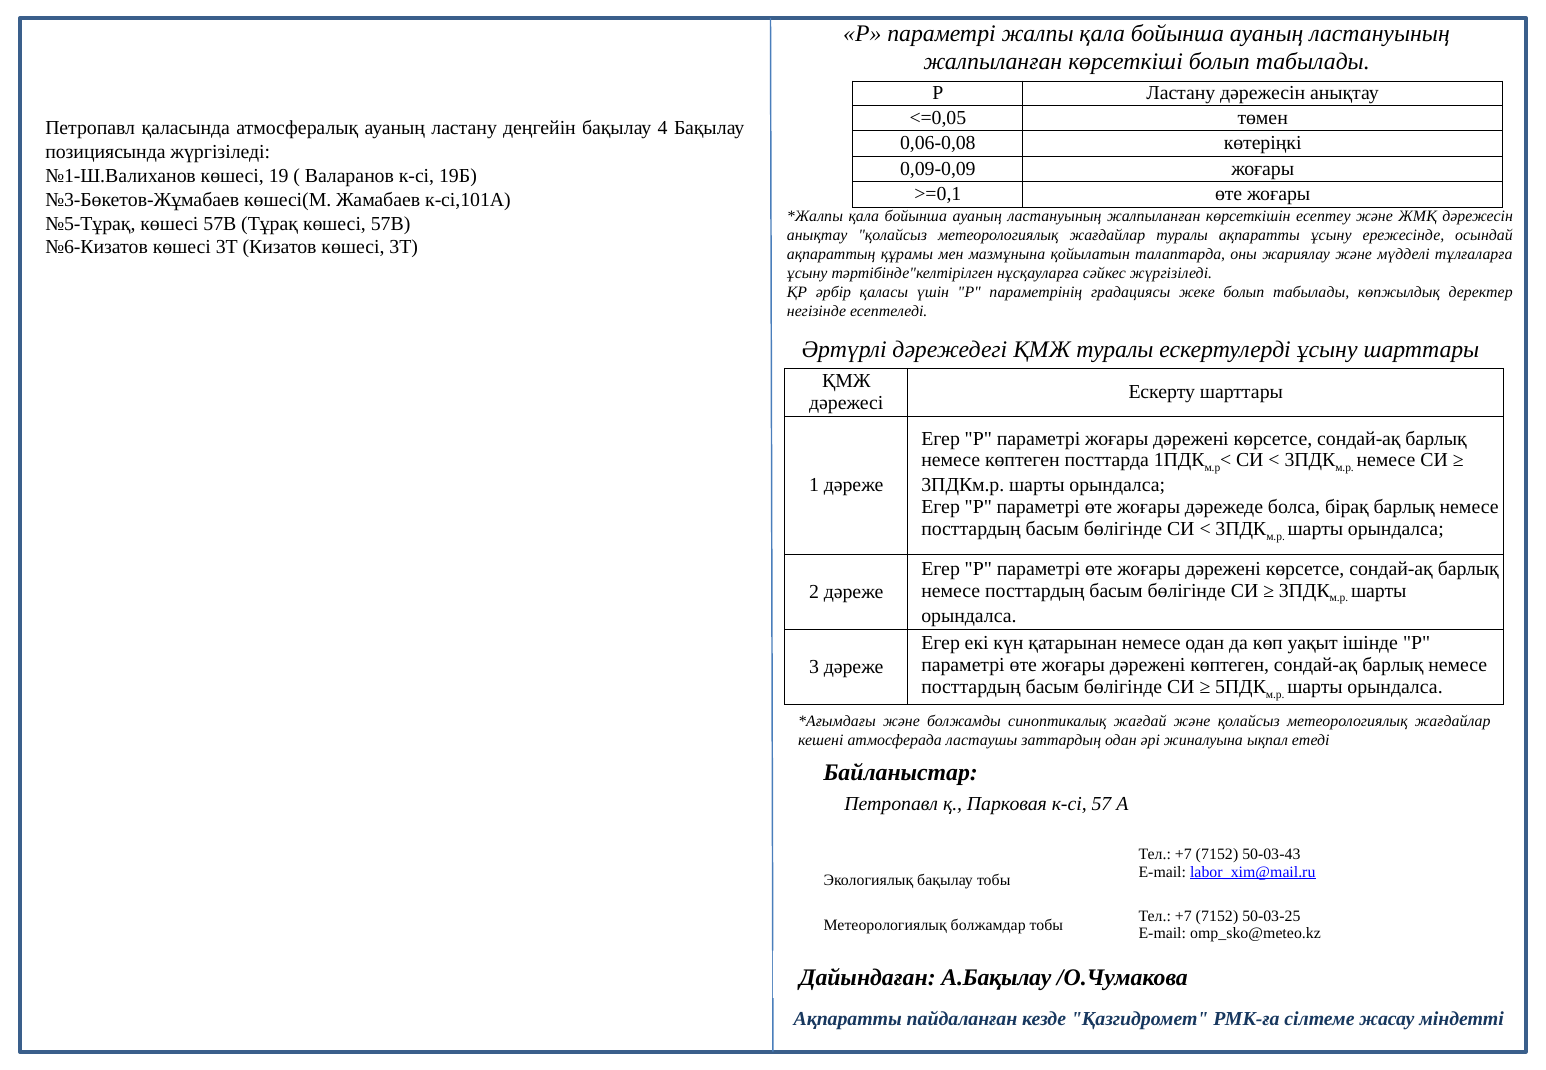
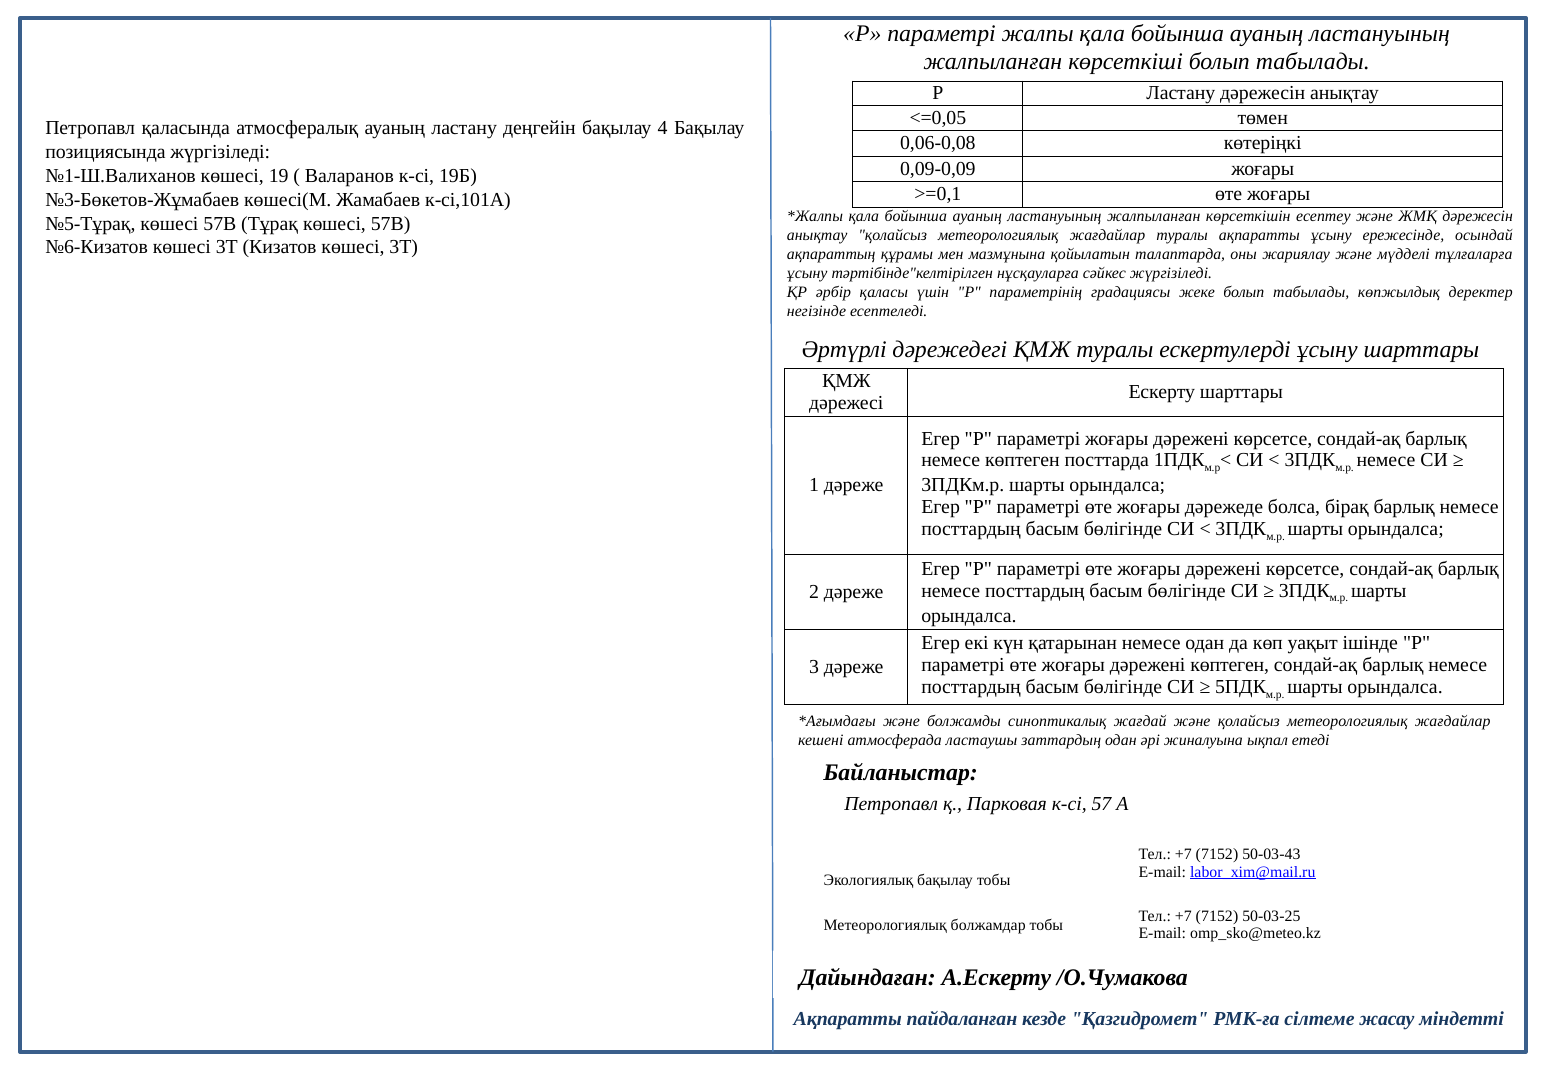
А.Бақылау: А.Бақылау -> А.Ескерту (996, 978)
